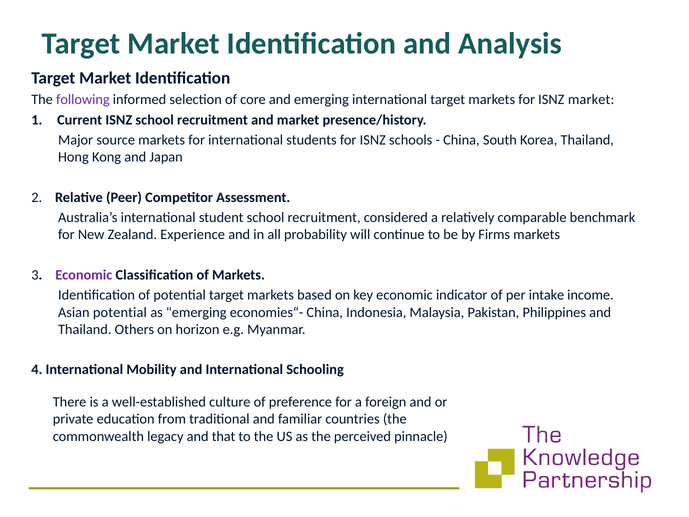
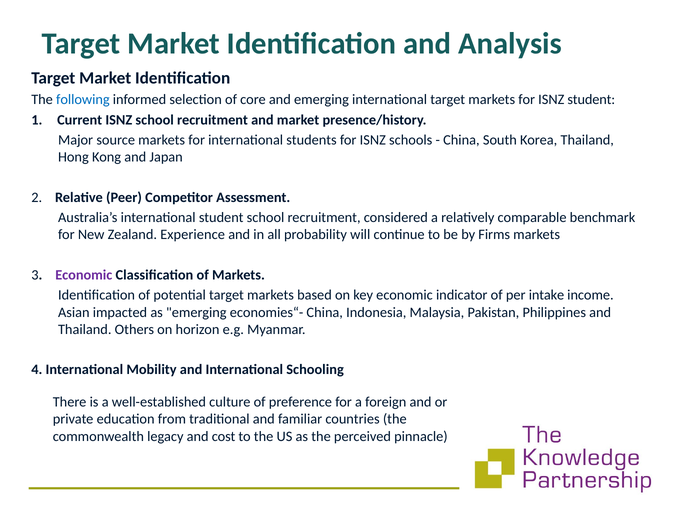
following colour: purple -> blue (83, 100)
ISNZ market: market -> student (591, 100)
Asian potential: potential -> impacted (120, 312)
that: that -> cost (224, 436)
